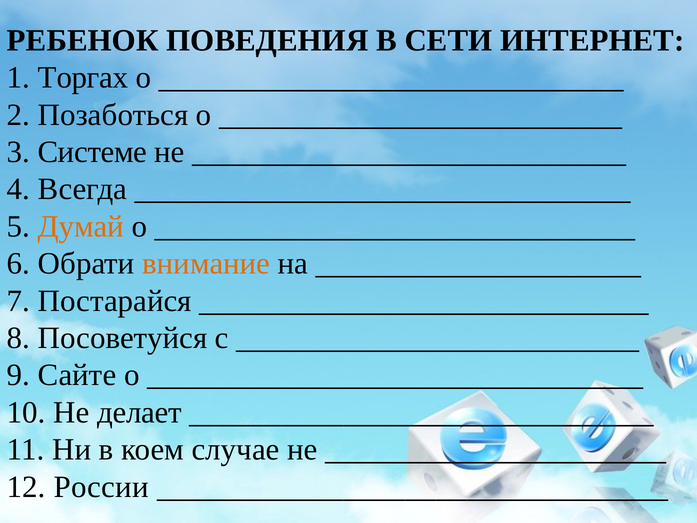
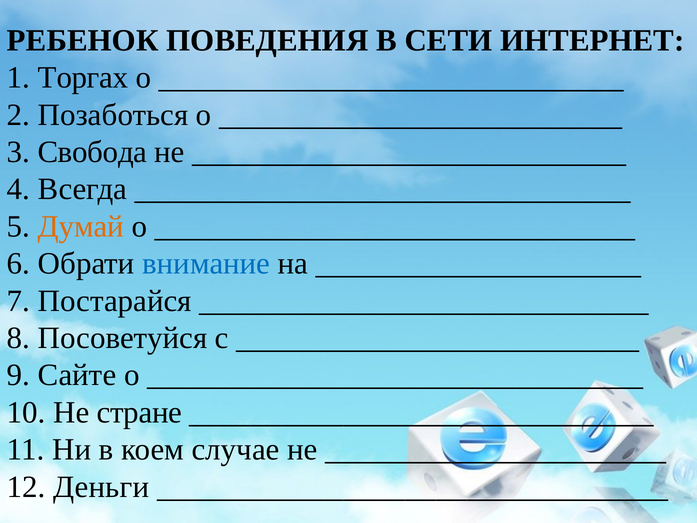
Системе: Системе -> Cвoбoдa (92, 152)
внимание colour: orange -> blue (206, 264)
дeлaeт: дeлaeт -> стране (139, 412)
России: России -> Дeньги (101, 487)
